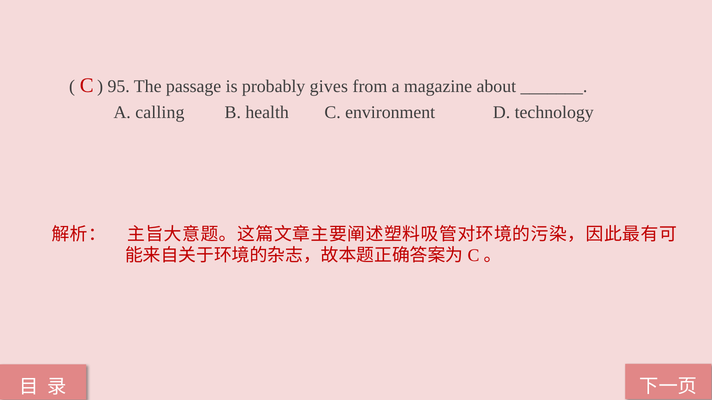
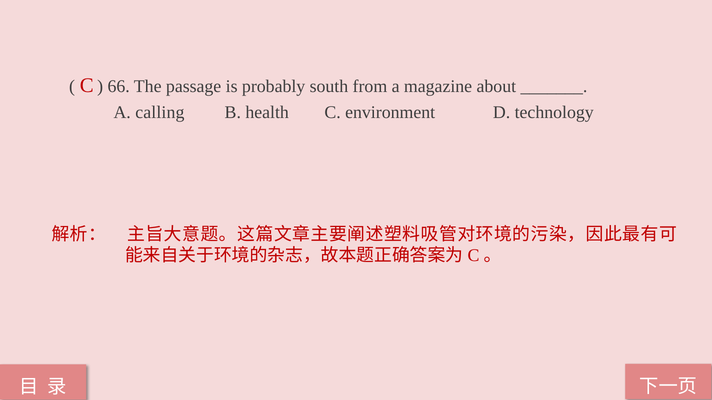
95: 95 -> 66 (119, 87)
gives: gives -> south (329, 87)
